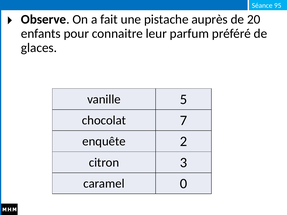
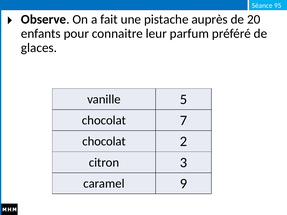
enquête: enquête -> chocolat (104, 142)
0: 0 -> 9 (184, 184)
